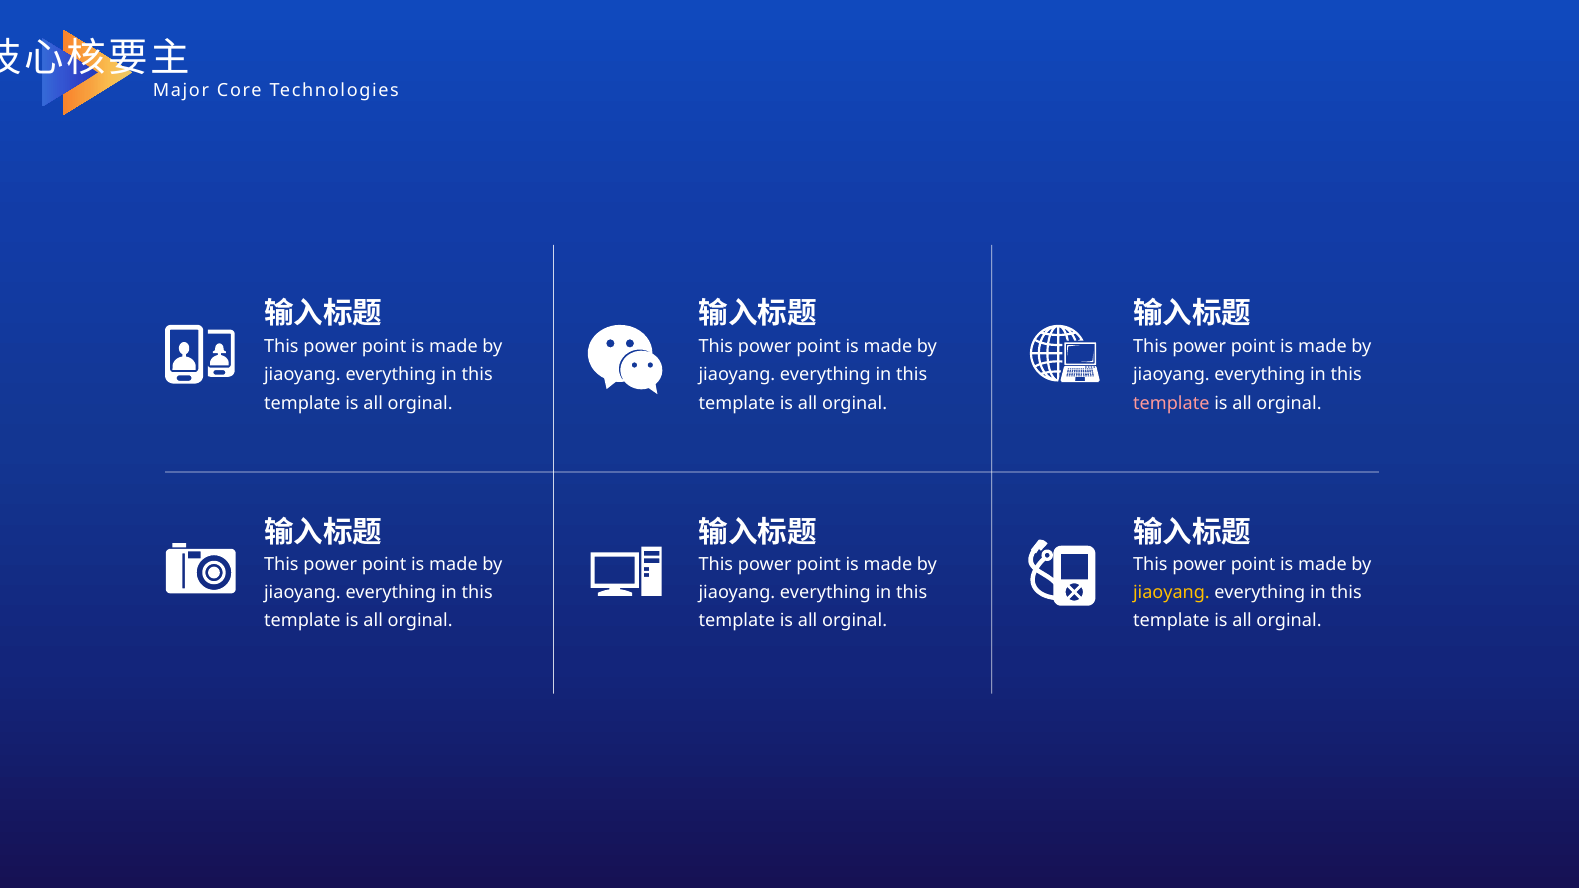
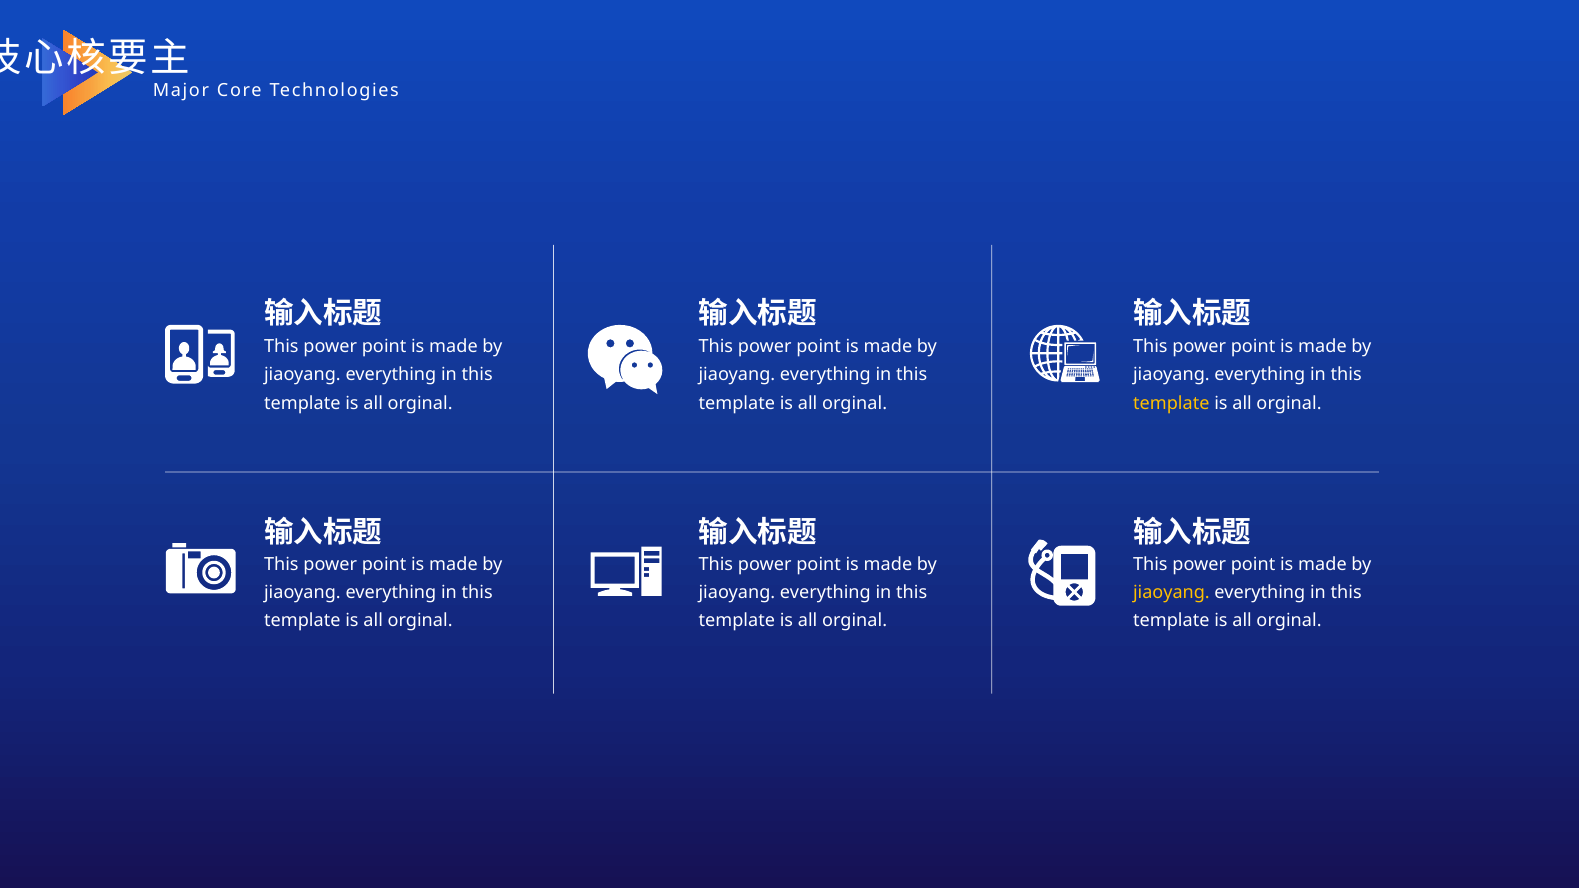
template colour: pink -> yellow (1171, 403)
